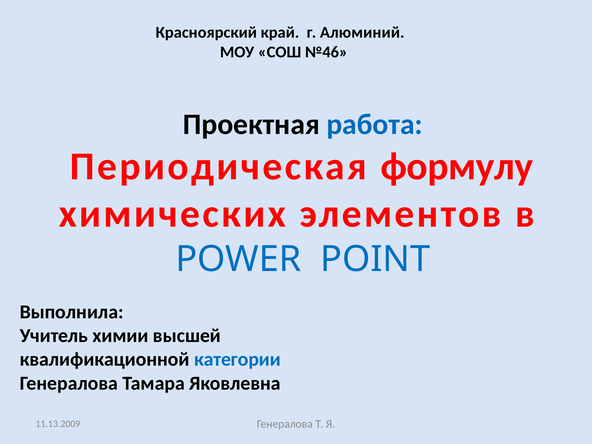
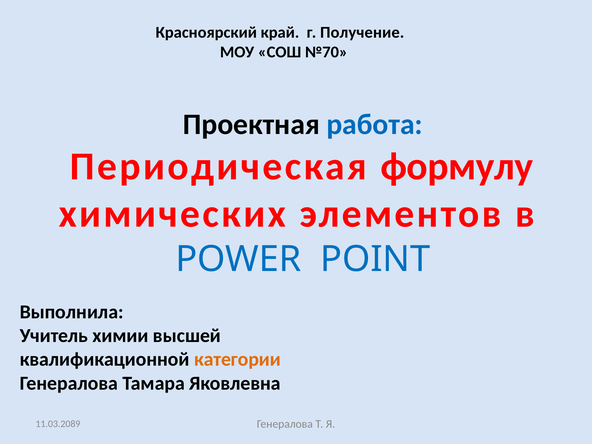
Алюминий: Алюминий -> Получение (362, 32)
№46: №46 -> №70 (326, 52)
категории colour: blue -> orange (237, 359)
11.13.2009: 11.13.2009 -> 11.03.2089 (58, 424)
